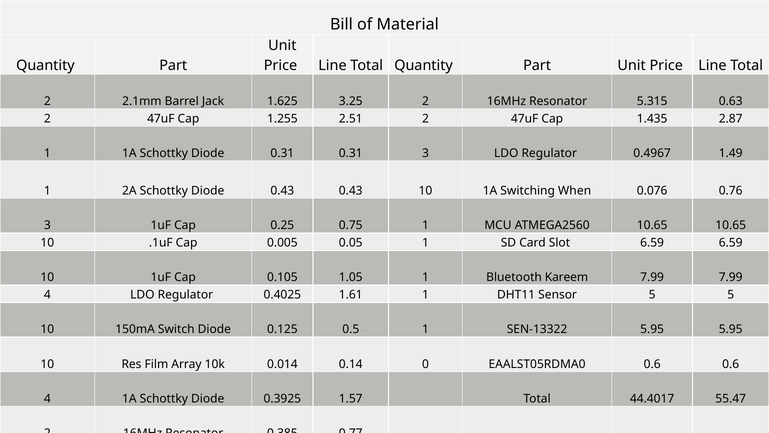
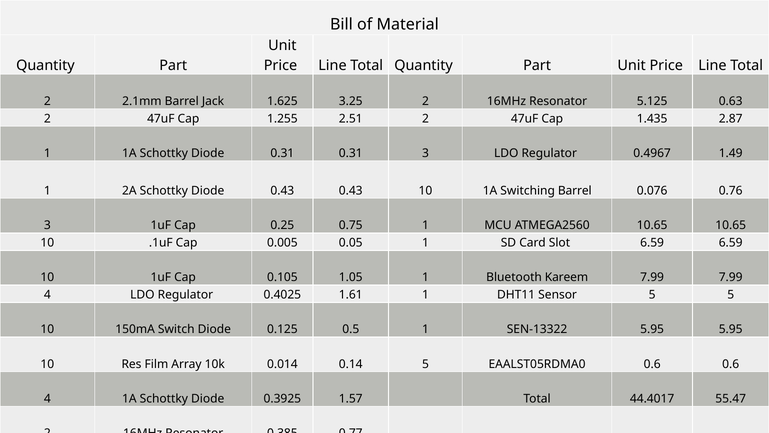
5.315: 5.315 -> 5.125 (652, 101)
Switching When: When -> Barrel (575, 191)
0.14 0: 0 -> 5 (425, 364)
